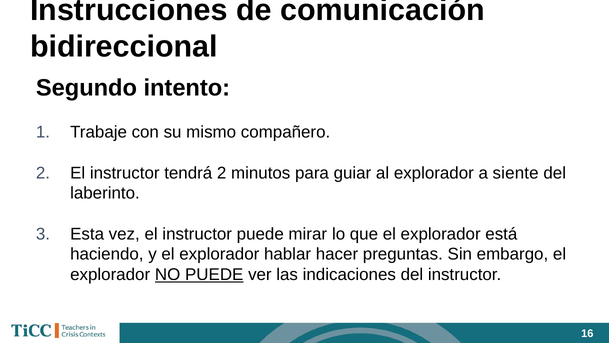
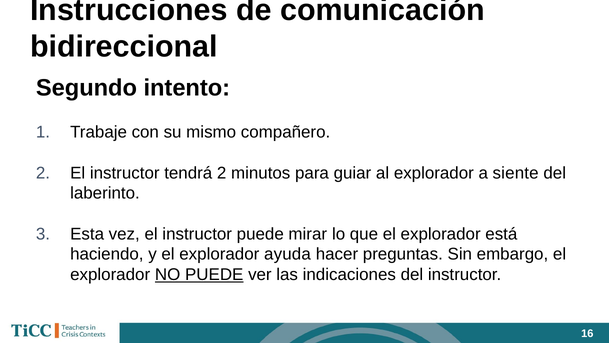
hablar: hablar -> ayuda (287, 254)
